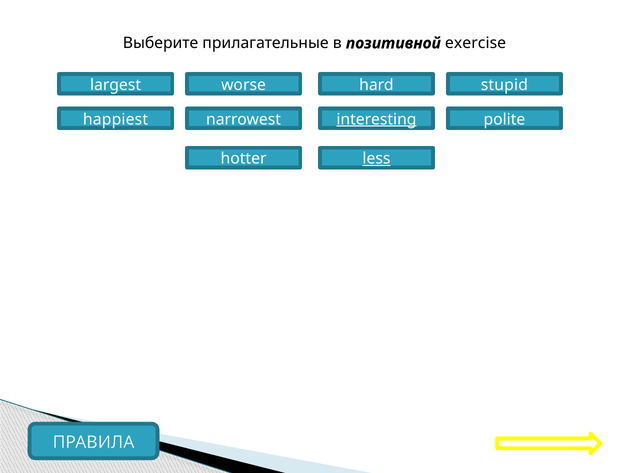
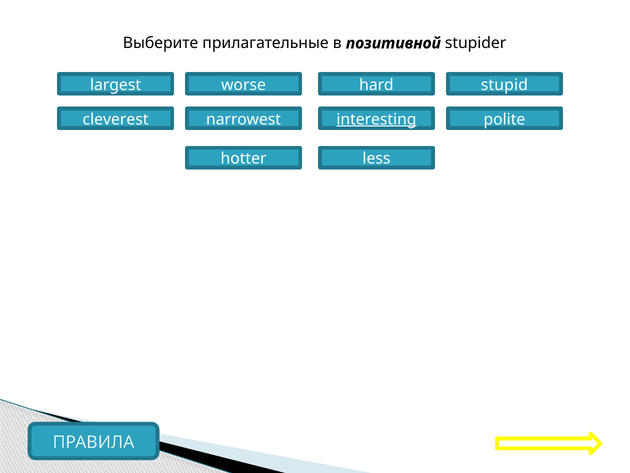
exercise: exercise -> stupider (476, 43)
happiest: happiest -> cleverest (116, 119)
less underline: present -> none (376, 159)
